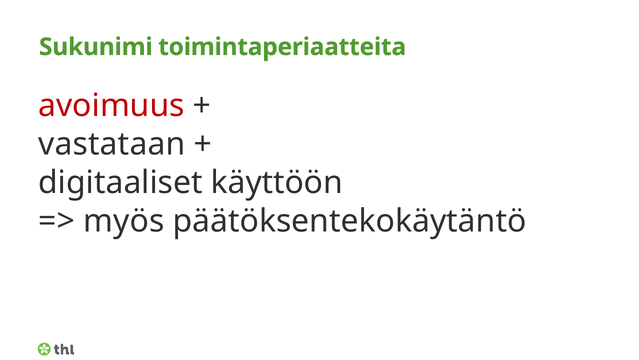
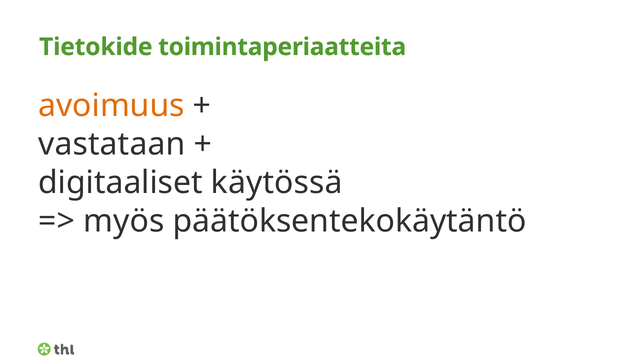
Sukunimi: Sukunimi -> Tietokide (96, 47)
avoimuus colour: red -> orange (112, 106)
käyttöön: käyttöön -> käytössä (277, 182)
